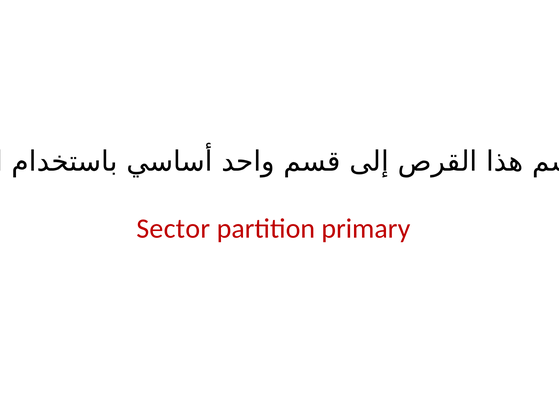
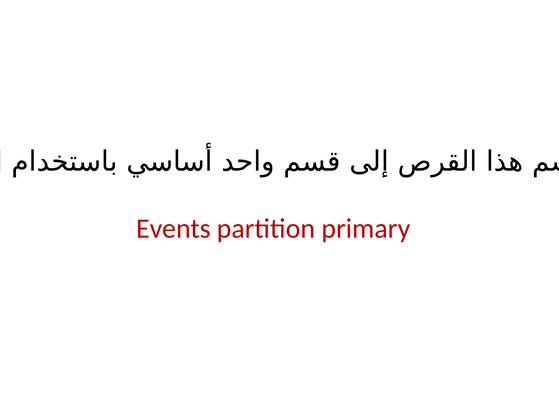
Sector: Sector -> Events (173, 228)
